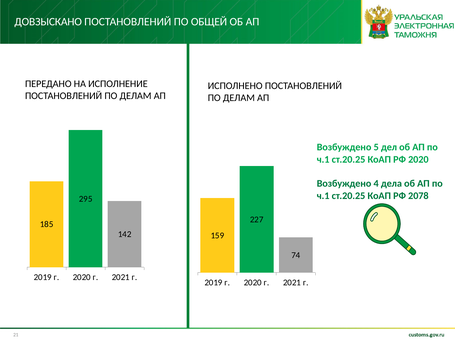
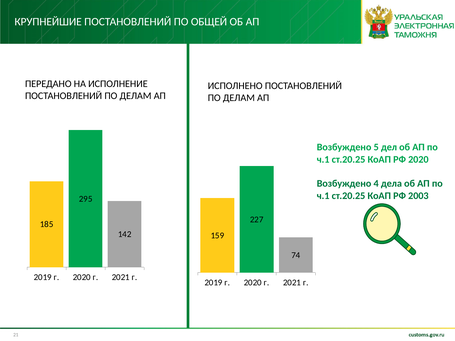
ДОВЗЫСКАНО: ДОВЗЫСКАНО -> КРУПНЕЙШИЕ (48, 22)
2078: 2078 -> 2003 (418, 196)
